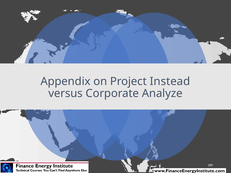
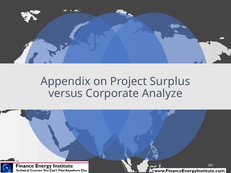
Instead: Instead -> Surplus (170, 81)
